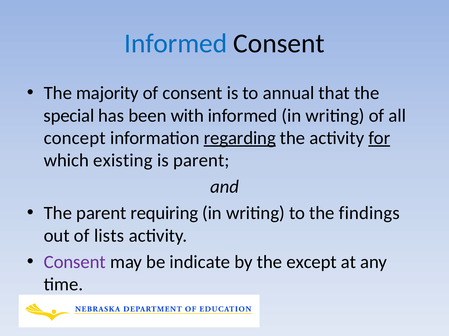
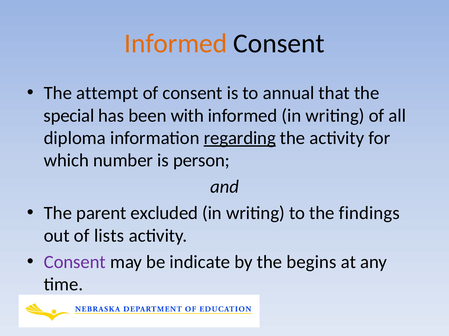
Informed colour: blue -> orange (176, 43)
majority: majority -> attempt (107, 93)
concept: concept -> diploma (75, 138)
for underline: present -> none (379, 138)
existing: existing -> number (123, 161)
is parent: parent -> person (201, 161)
requiring: requiring -> excluded (164, 214)
except: except -> begins (312, 262)
